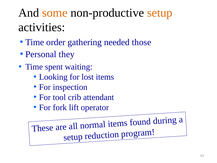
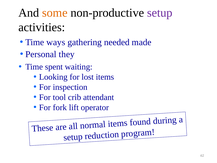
setup colour: orange -> purple (160, 13)
order: order -> ways (56, 42)
those: those -> made (142, 42)
